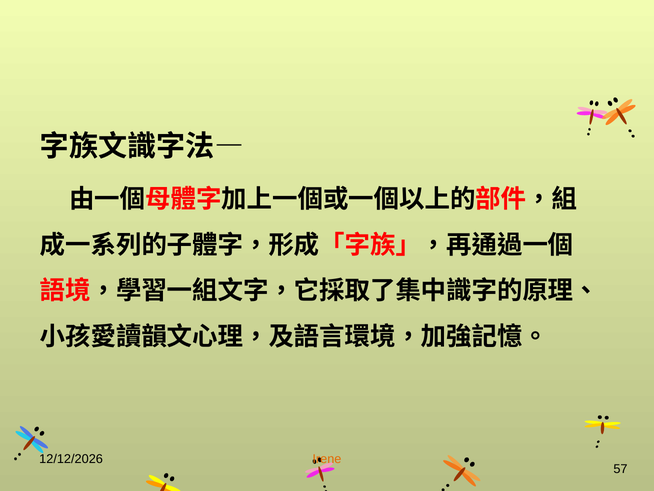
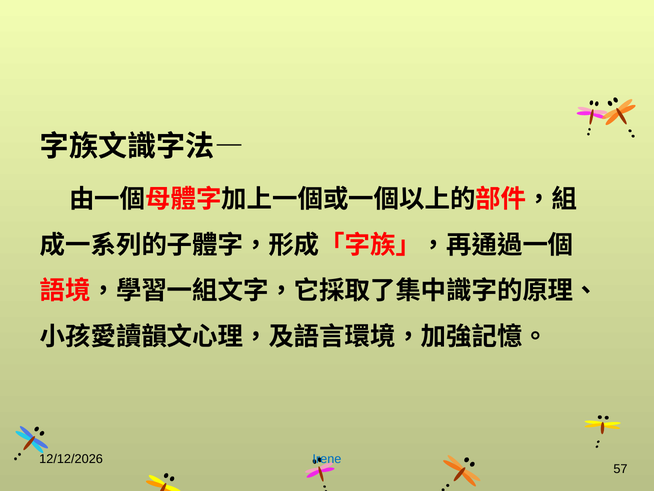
Irene colour: orange -> blue (327, 458)
